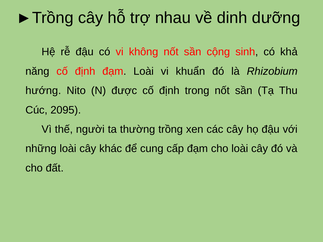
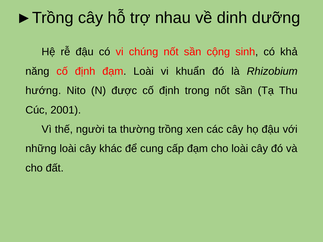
không: không -> chúng (144, 52)
2095: 2095 -> 2001 (66, 110)
